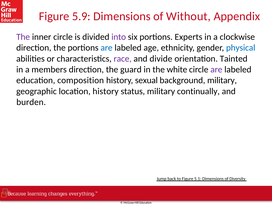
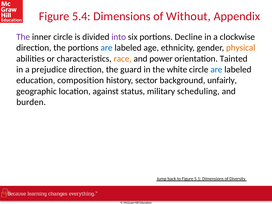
5.9: 5.9 -> 5.4 (81, 16)
Experts: Experts -> Decline (189, 37)
physical colour: blue -> orange (241, 48)
race colour: purple -> orange (123, 59)
divide: divide -> power (161, 59)
members: members -> prejudice (49, 70)
are colour: purple -> blue (216, 70)
sexual: sexual -> sector (146, 80)
background military: military -> unfairly (222, 80)
location history: history -> against (106, 91)
continually: continually -> scheduling (198, 91)
